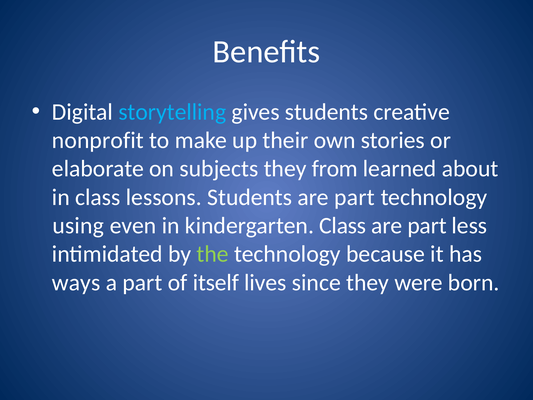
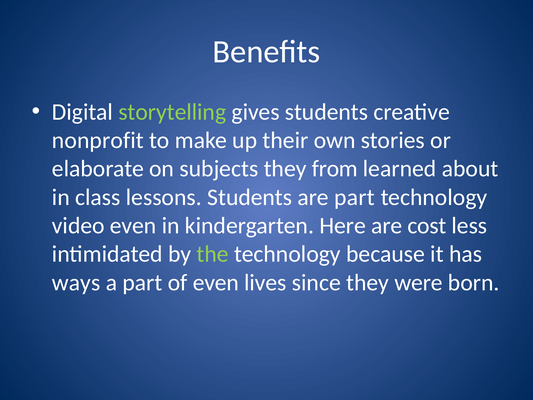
storytelling colour: light blue -> light green (172, 112)
using: using -> video (78, 226)
kindergarten Class: Class -> Here (343, 226)
part: part -> cost (427, 226)
of itself: itself -> even (216, 282)
